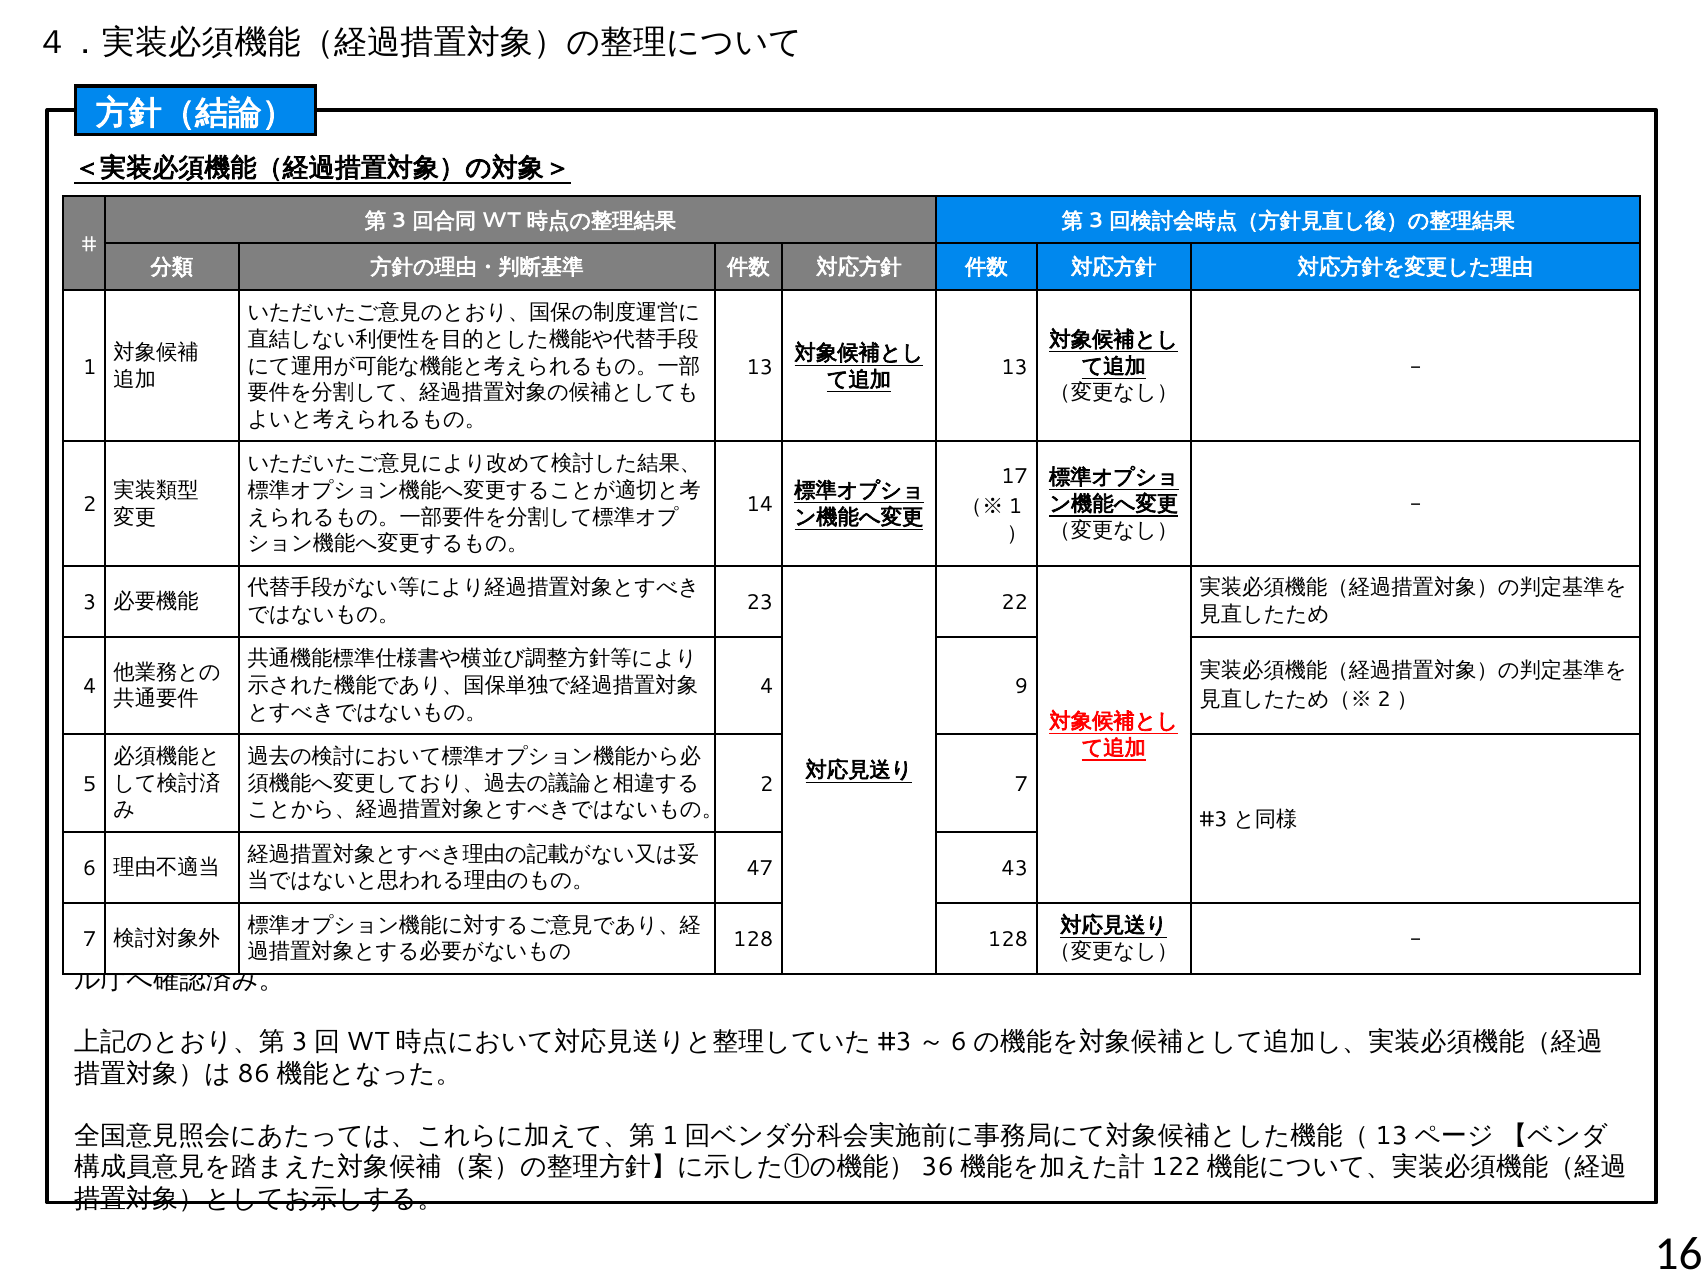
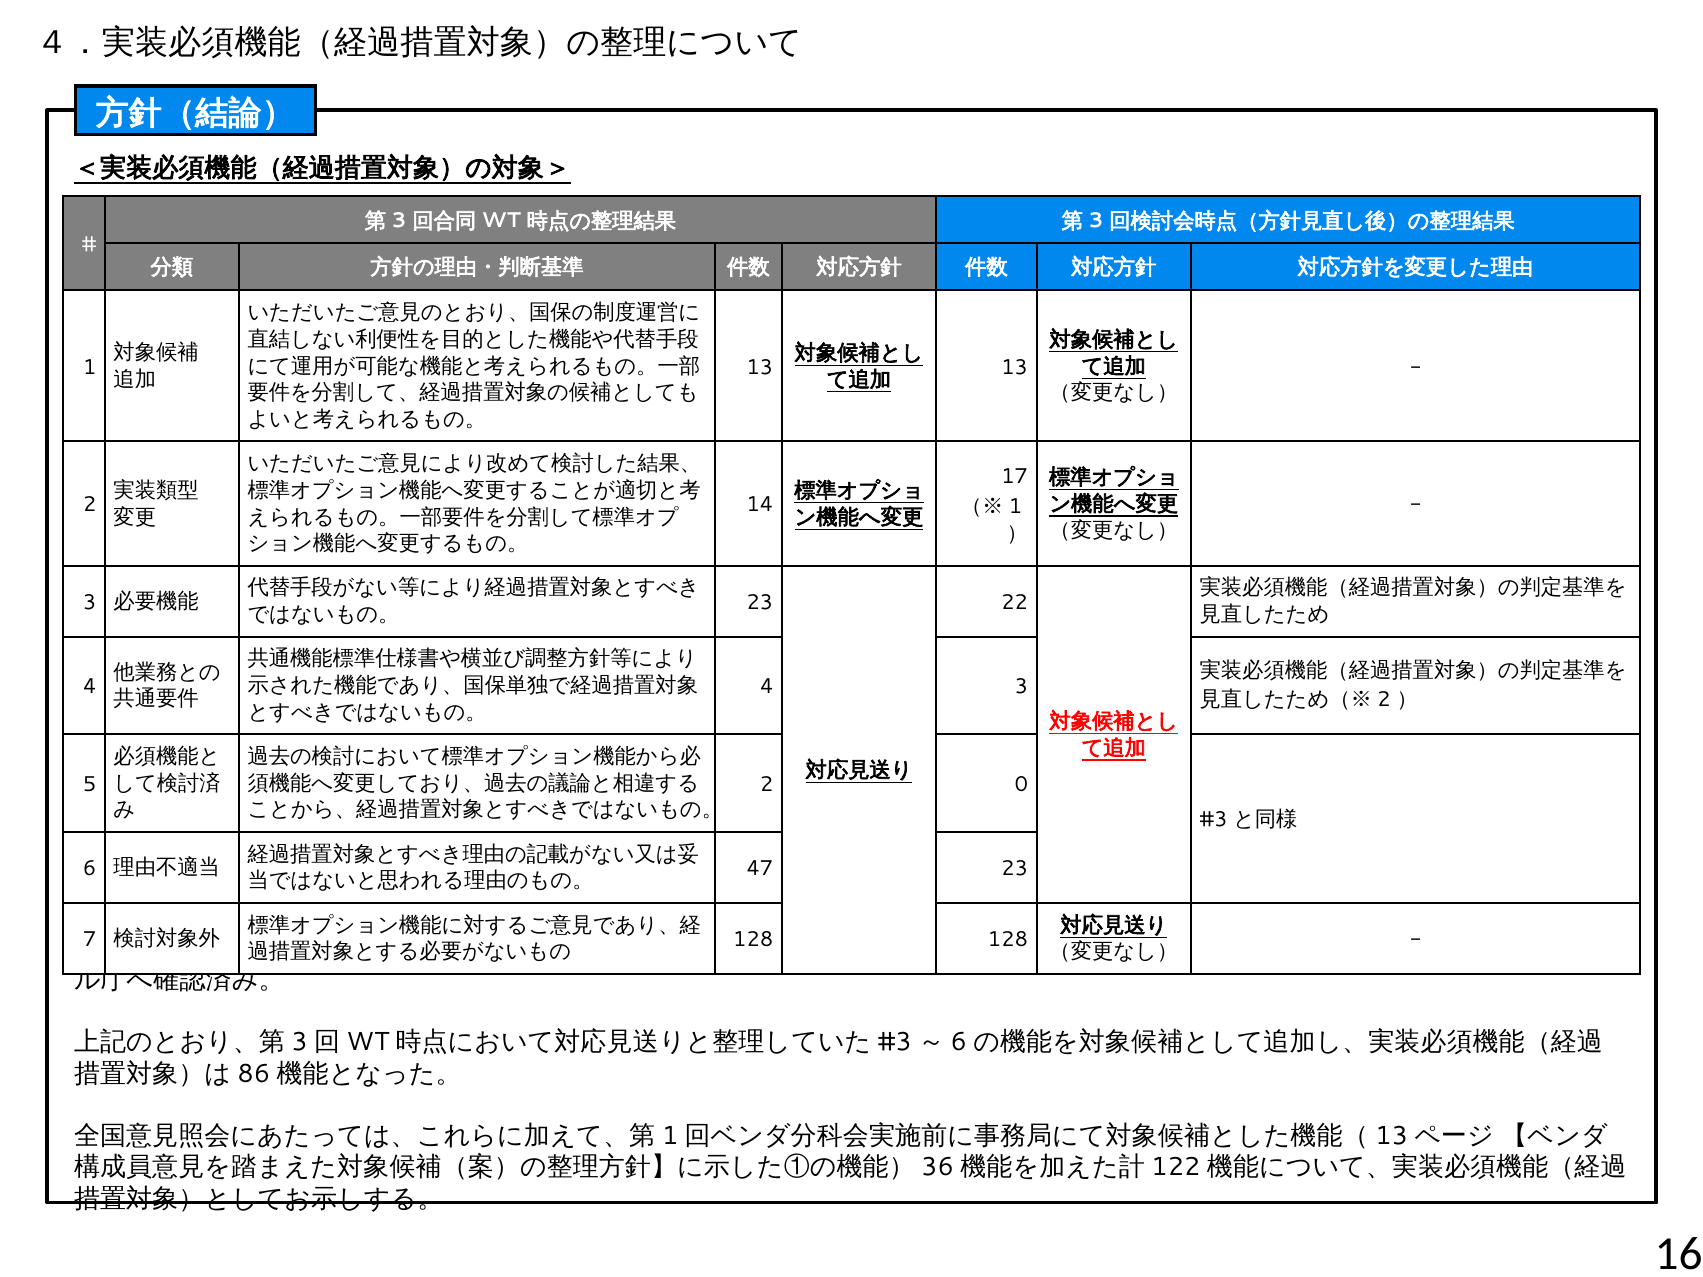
4 9: 9 -> 3 (1021, 687)
2 7: 7 -> 0 (1021, 784)
47 43: 43 -> 23 (1015, 869)
